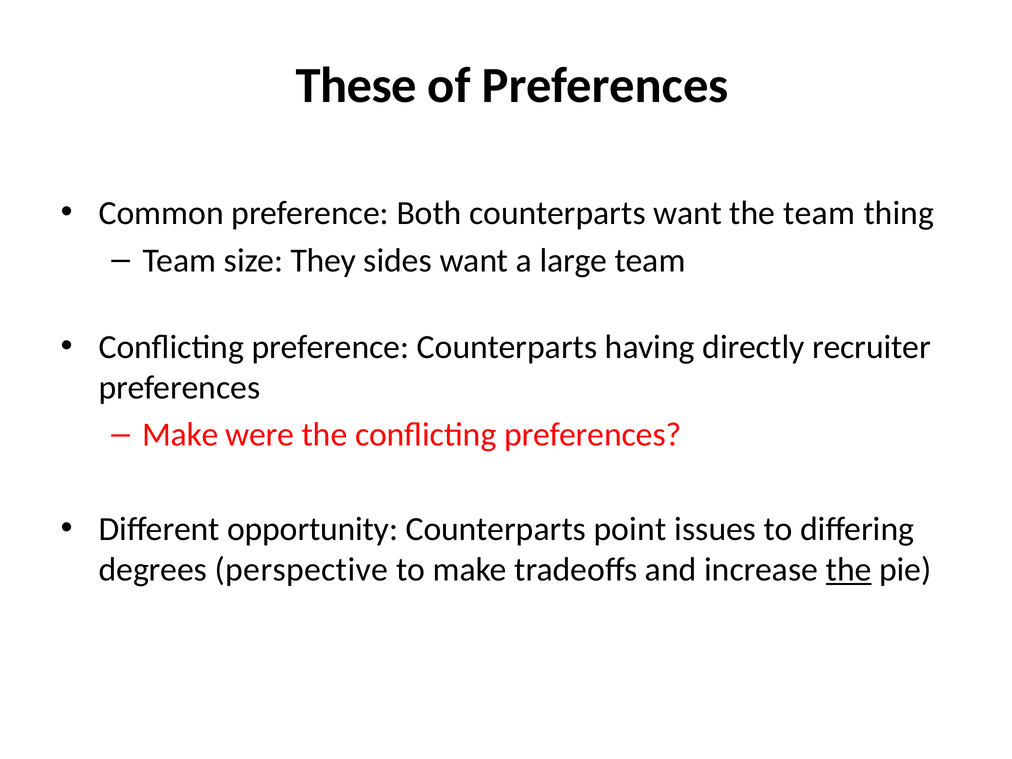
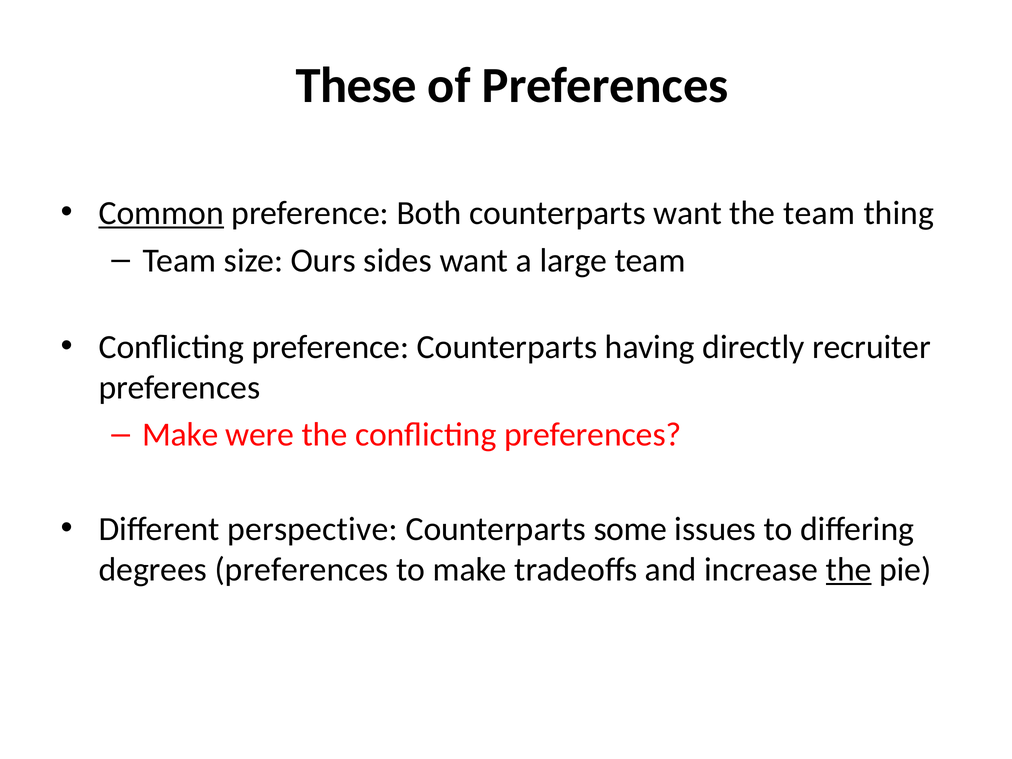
Common underline: none -> present (161, 213)
They: They -> Ours (323, 260)
opportunity: opportunity -> perspective (312, 529)
point: point -> some (630, 529)
degrees perspective: perspective -> preferences (302, 570)
